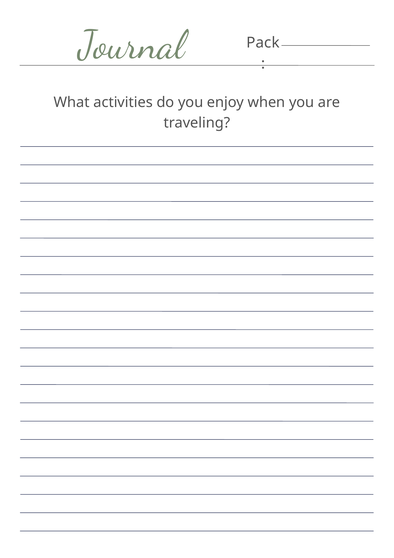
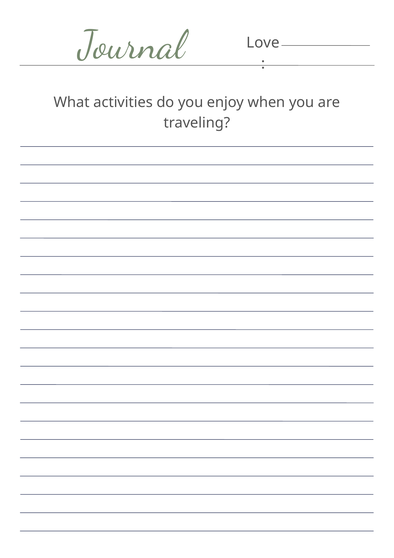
Pack: Pack -> Love (263, 43)
